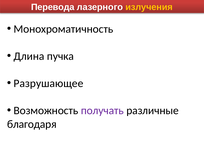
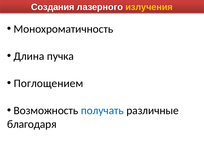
Перевода: Перевода -> Создания (53, 7)
Разрушающее: Разрушающее -> Поглощением (48, 83)
получать colour: purple -> blue (102, 111)
